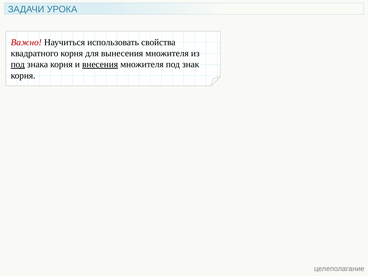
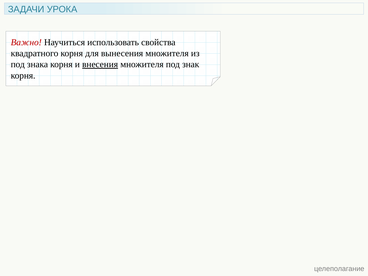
под underline: present -> none (18, 64)
